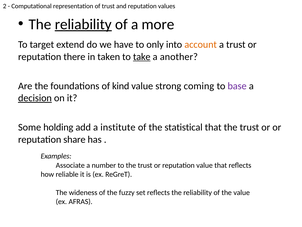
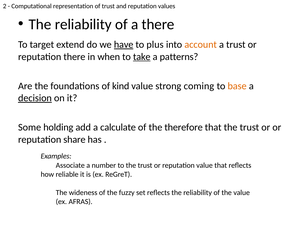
reliability underline: present -> none (83, 24)
a more: more -> there (158, 24)
have underline: none -> present (124, 44)
only: only -> plus (155, 44)
taken: taken -> when (109, 57)
another: another -> patterns (179, 57)
base colour: purple -> orange (237, 86)
institute: institute -> calculate (118, 127)
statistical: statistical -> therefore (184, 127)
